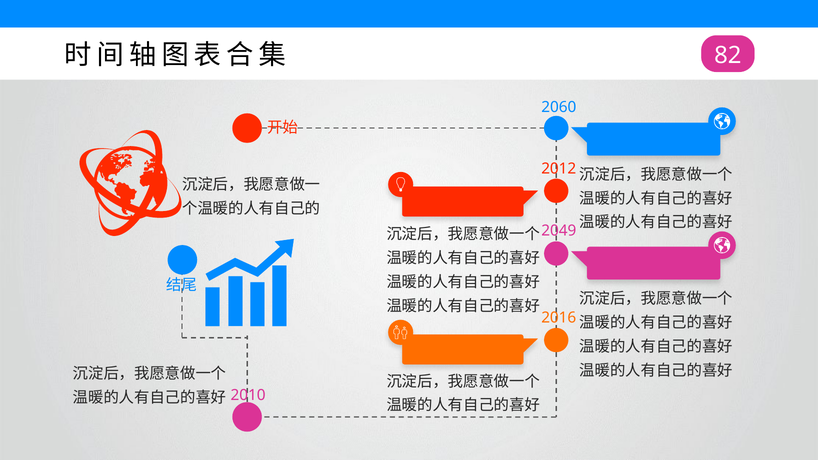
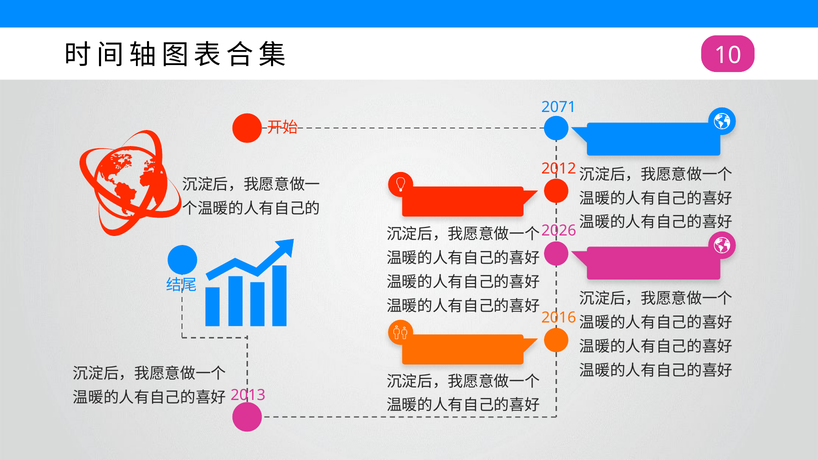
82: 82 -> 10 (728, 55)
2060: 2060 -> 2071 (559, 107)
2049: 2049 -> 2026 (559, 231)
2010: 2010 -> 2013 (248, 395)
